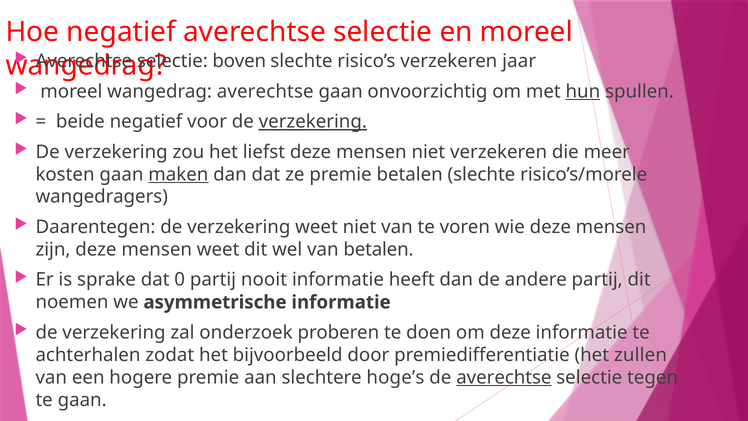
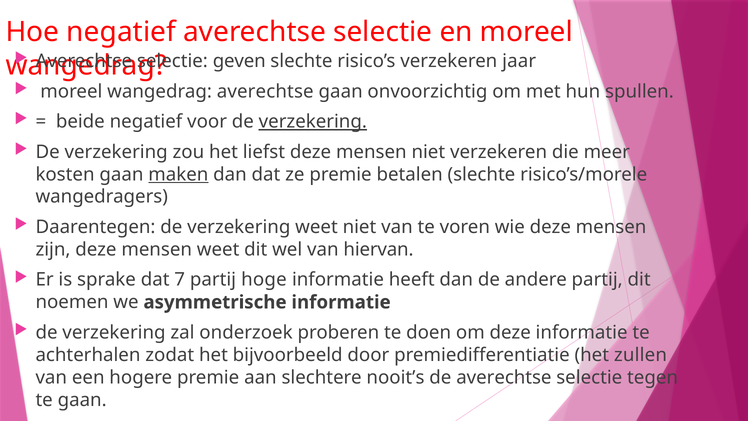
boven: boven -> geven (239, 61)
hun underline: present -> none (583, 91)
van betalen: betalen -> hiervan (379, 249)
0: 0 -> 7 (180, 280)
nooit: nooit -> hoge (264, 280)
hoge’s: hoge’s -> nooit’s (395, 377)
averechtse underline: present -> none (504, 377)
